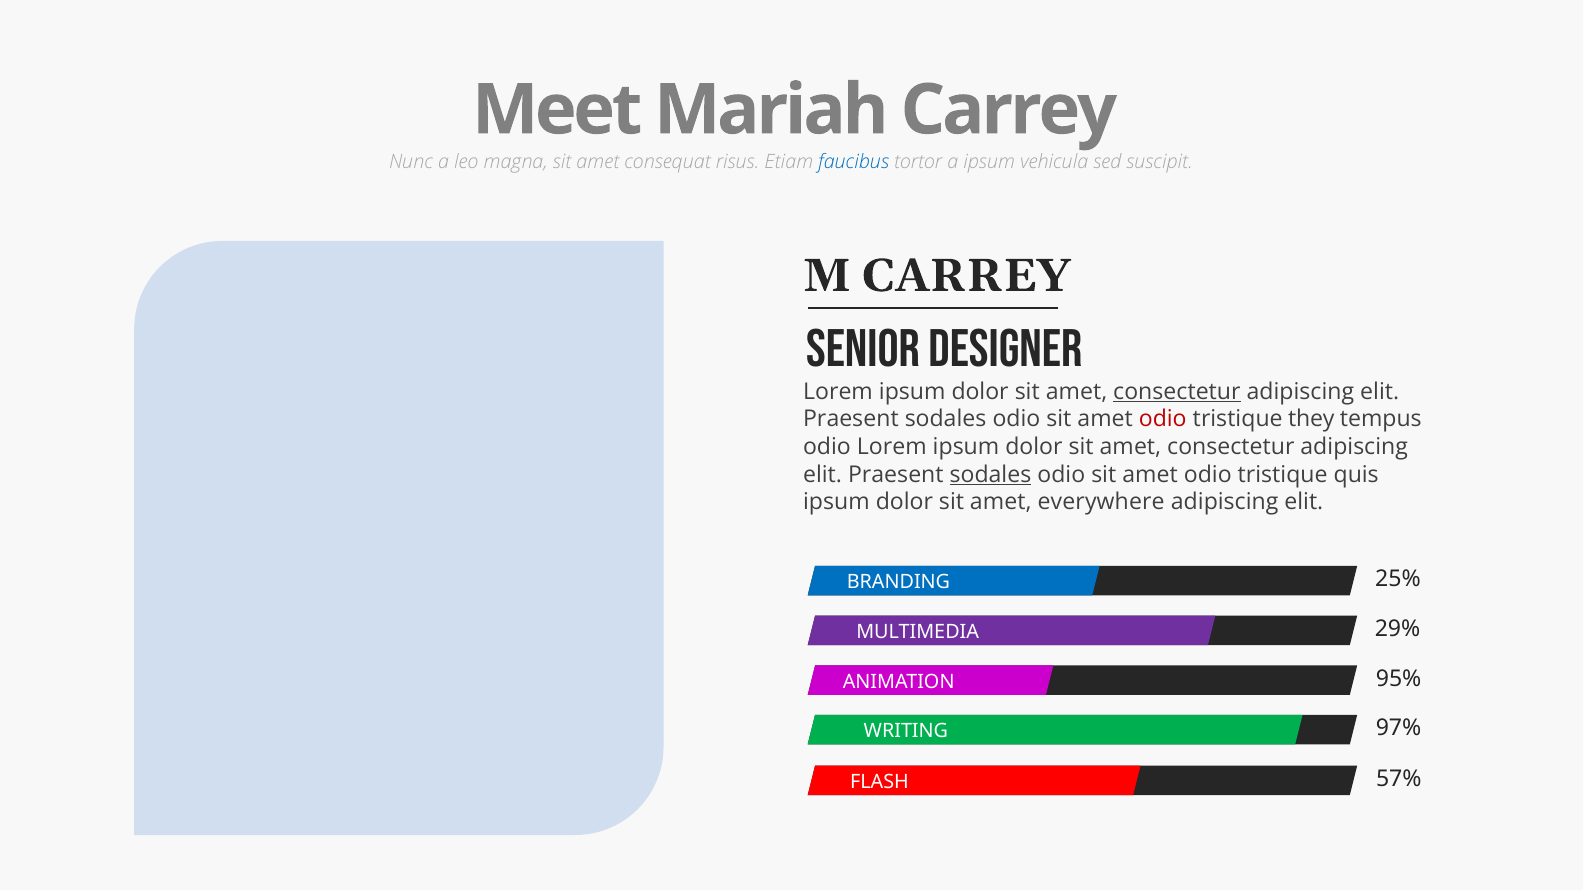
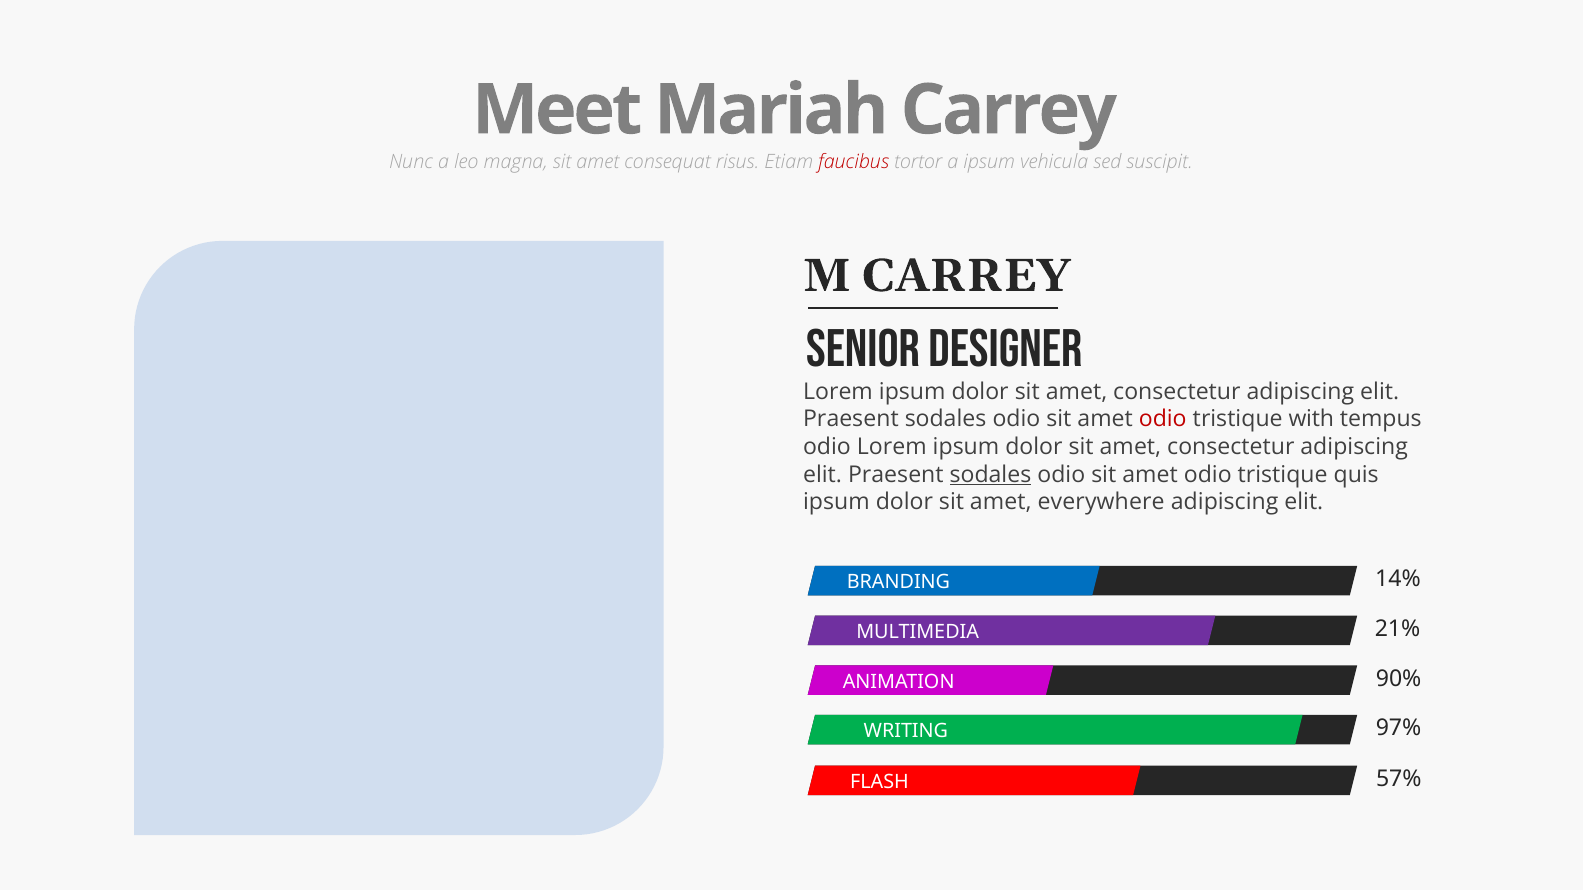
faucibus colour: blue -> red (854, 162)
consectetur underline: present -> none (1177, 392)
they: they -> with (1311, 419)
25%: 25% -> 14% (1398, 579)
29%: 29% -> 21% (1398, 629)
95%: 95% -> 90% (1399, 679)
